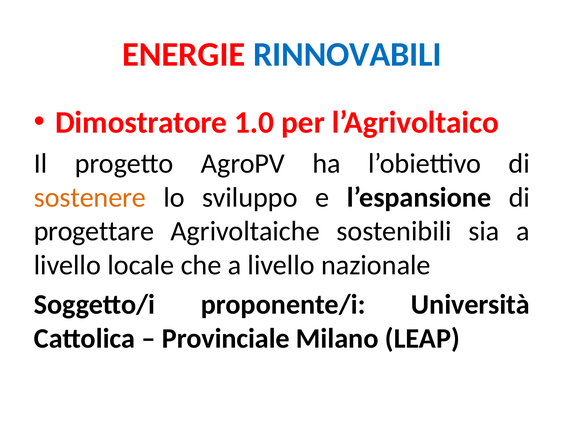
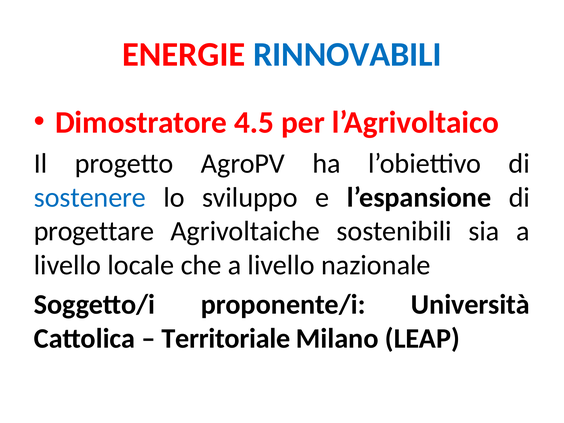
1.0: 1.0 -> 4.5 (254, 123)
sostenere colour: orange -> blue (90, 197)
Provinciale: Provinciale -> Territoriale (226, 338)
